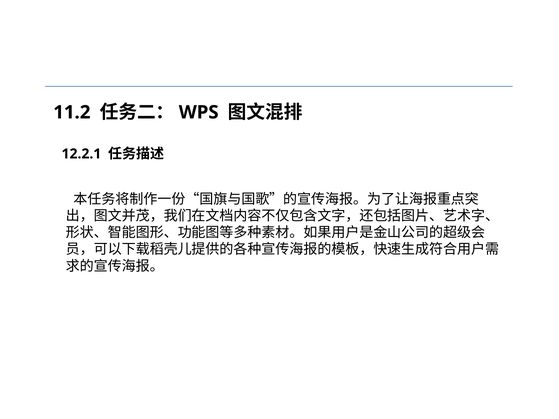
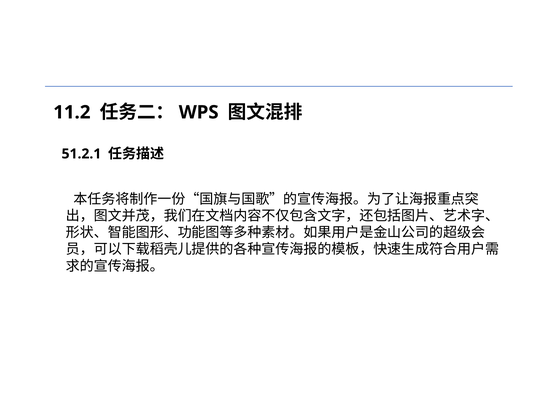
12.2.1: 12.2.1 -> 51.2.1 (81, 154)
